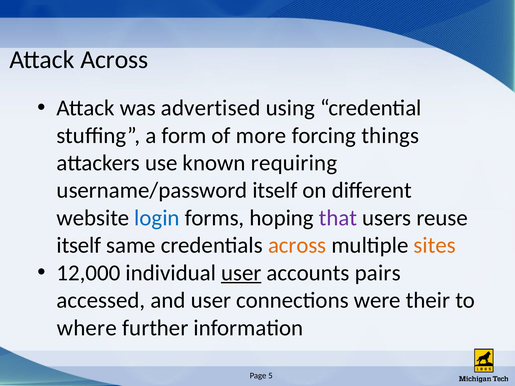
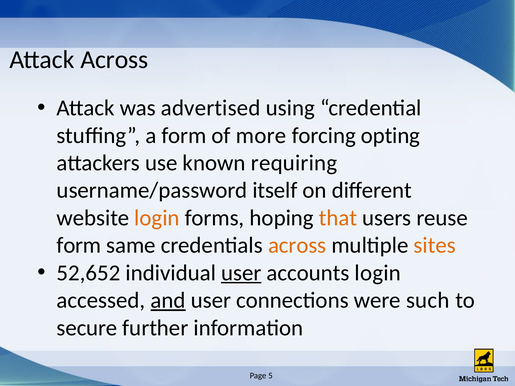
things: things -> opting (391, 136)
login colour: blue -> orange (157, 218)
that colour: purple -> orange (338, 218)
itself: itself -> form (79, 246)
12,000: 12,000 -> 52,652 (88, 273)
accounts pairs: pairs -> login (378, 273)
and underline: none -> present (168, 301)
their: their -> such (428, 301)
where: where -> secure (87, 328)
